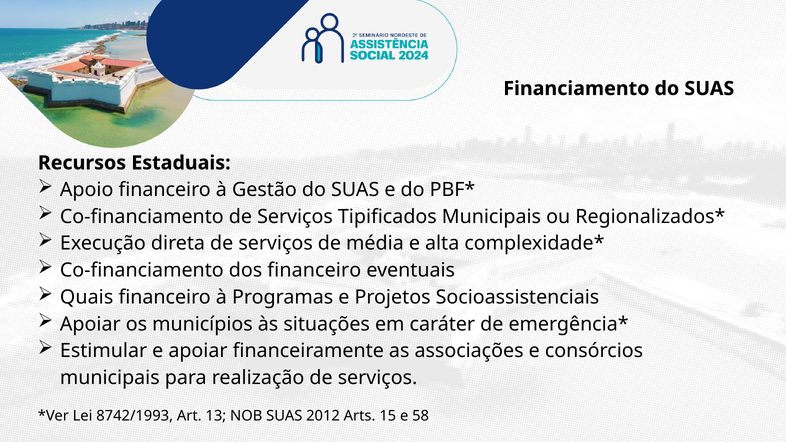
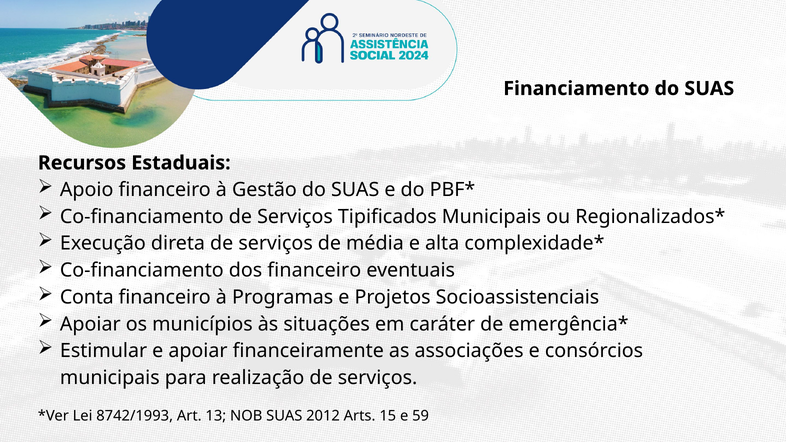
Quais: Quais -> Conta (87, 297)
58: 58 -> 59 (421, 416)
